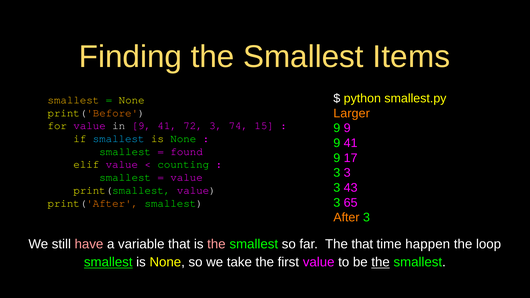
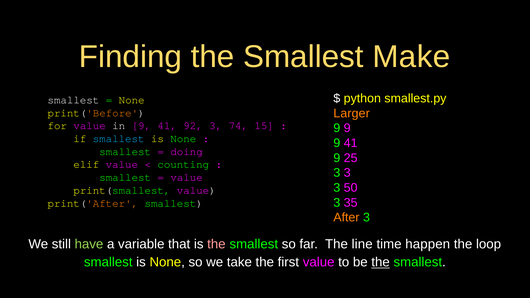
Items: Items -> Make (411, 57)
smallest colour: yellow -> white (73, 100)
72: 72 -> 92 (193, 126)
found: found -> doing (187, 152)
17: 17 -> 25 (351, 158)
43: 43 -> 50 (351, 188)
65: 65 -> 35 (351, 203)
have colour: pink -> light green (89, 244)
The that: that -> line (362, 244)
smallest underline: present -> none (108, 262)
